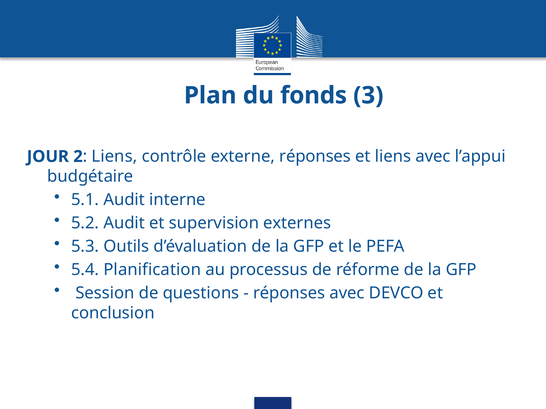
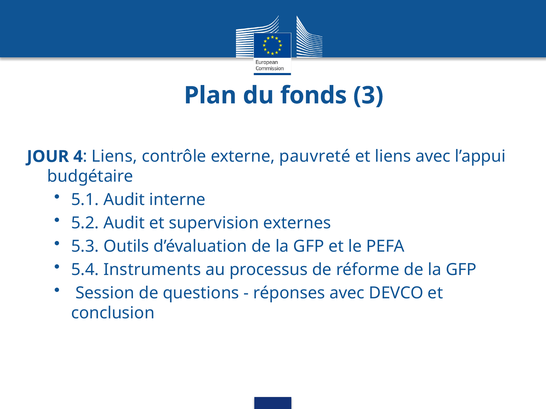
2: 2 -> 4 (78, 157)
externe réponses: réponses -> pauvreté (315, 157)
Planification: Planification -> Instruments (152, 270)
